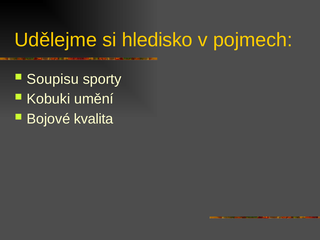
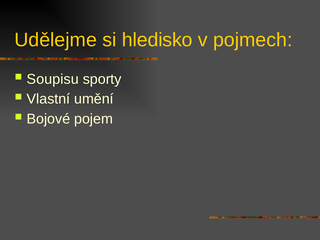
Kobuki: Kobuki -> Vlastní (48, 99)
kvalita: kvalita -> pojem (94, 119)
